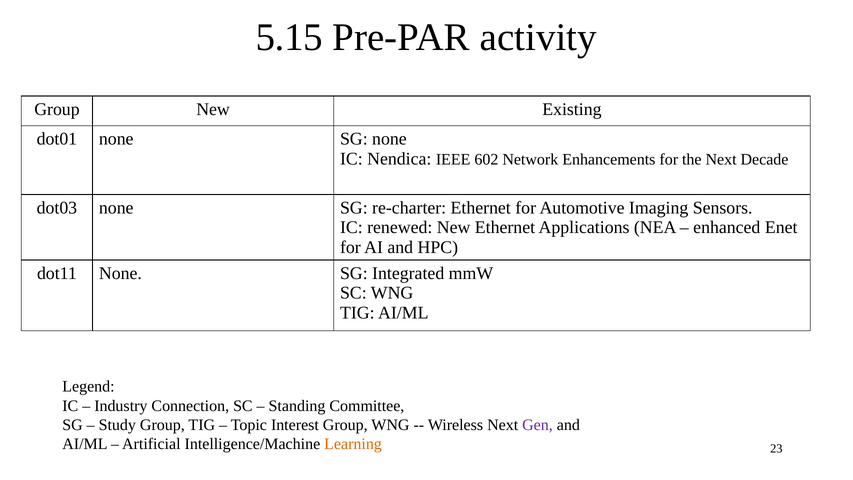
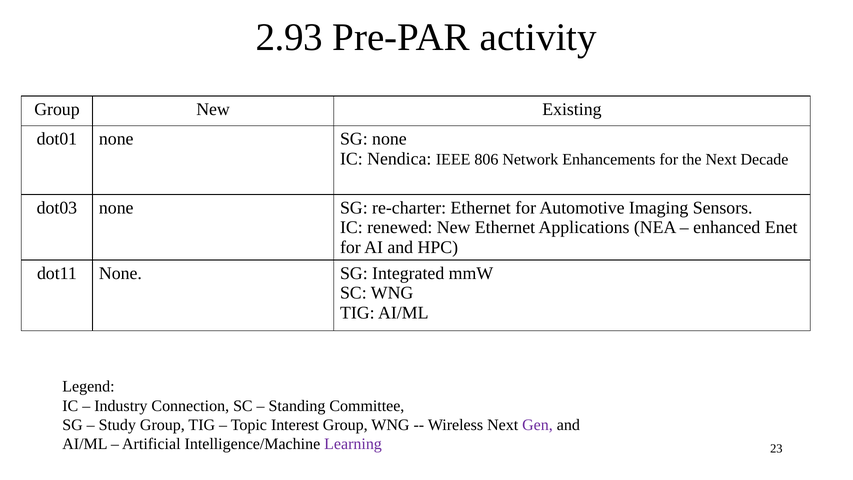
5.15: 5.15 -> 2.93 (289, 37)
602: 602 -> 806 (486, 159)
Learning colour: orange -> purple (353, 444)
